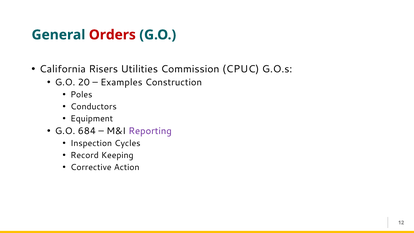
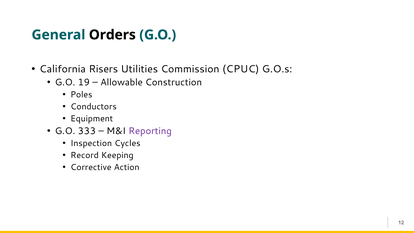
Orders colour: red -> black (112, 35)
20: 20 -> 19 (84, 82)
Examples: Examples -> Allowable (122, 82)
684: 684 -> 333 (87, 131)
